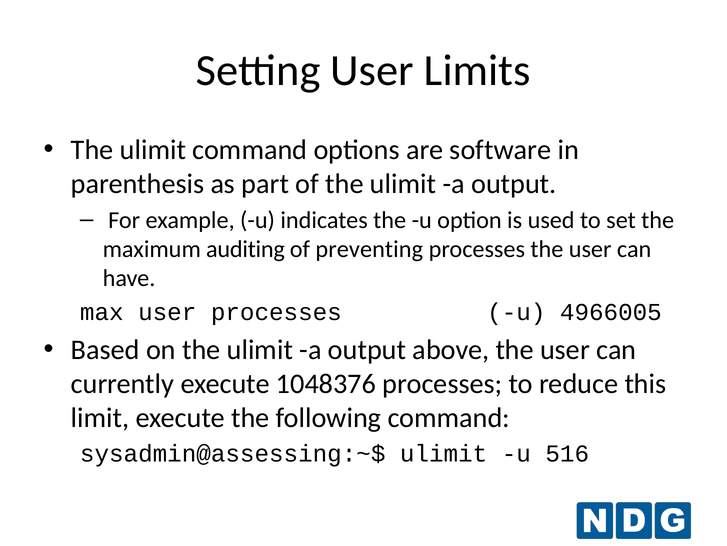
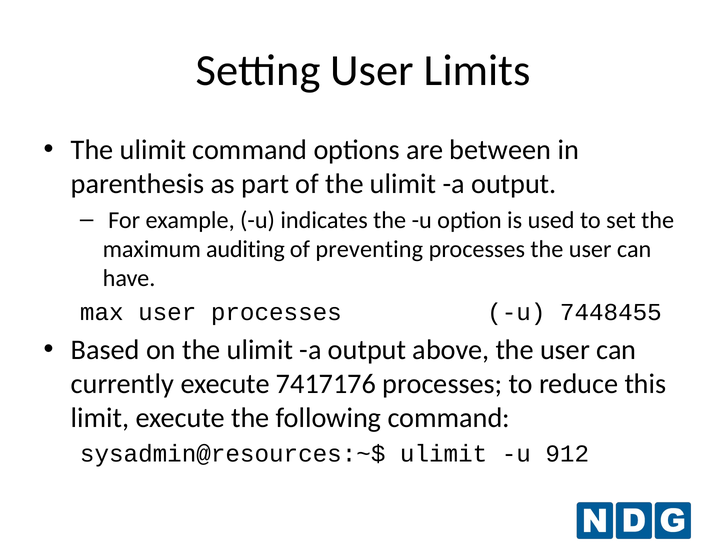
software: software -> between (500, 150)
4966005: 4966005 -> 7448455 (611, 312)
1048376: 1048376 -> 7417176 (326, 383)
sysadmin@assessing:~$: sysadmin@assessing:~$ -> sysadmin@resources:~$ (233, 453)
516: 516 -> 912 (567, 453)
